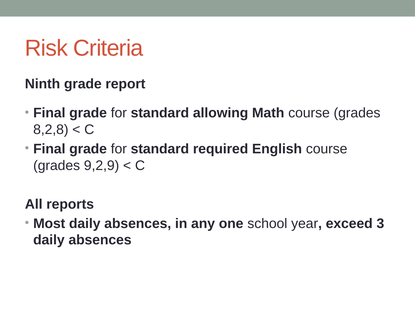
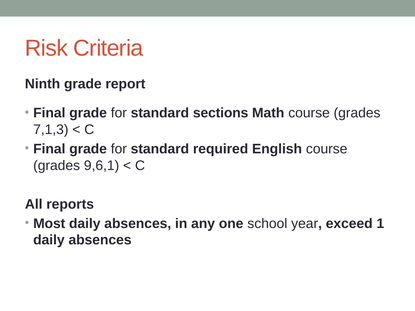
allowing: allowing -> sections (221, 113)
8,2,8: 8,2,8 -> 7,1,3 (51, 130)
9,2,9: 9,2,9 -> 9,6,1 (102, 166)
3: 3 -> 1 (380, 224)
